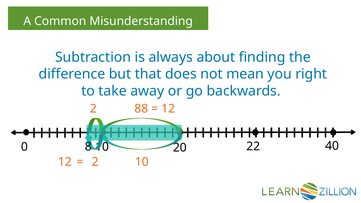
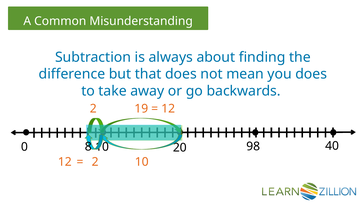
you right: right -> does (311, 74)
88: 88 -> 19 (141, 109)
22: 22 -> 98 (253, 147)
